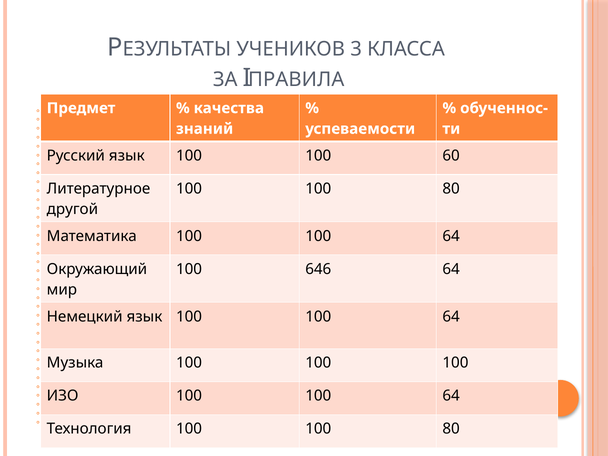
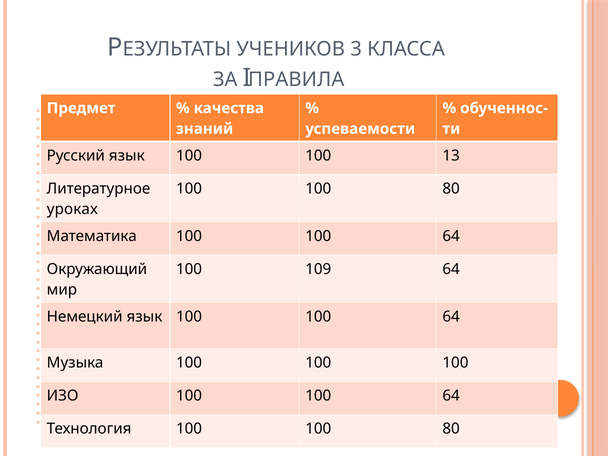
60: 60 -> 13 (451, 156)
другой: другой -> уроках (72, 209)
646: 646 -> 109 (318, 269)
